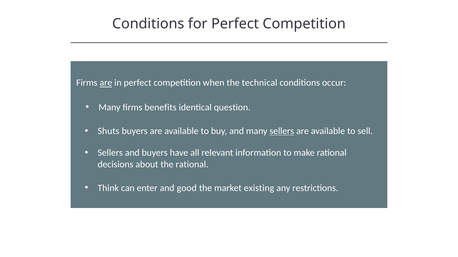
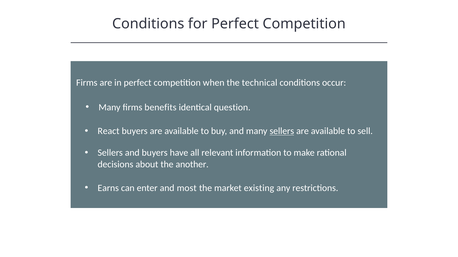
are underline: present -> none (106, 83)
Shuts: Shuts -> React (109, 131)
the rational: rational -> another (192, 165)
Think: Think -> Earns (108, 188)
good: good -> most (187, 188)
